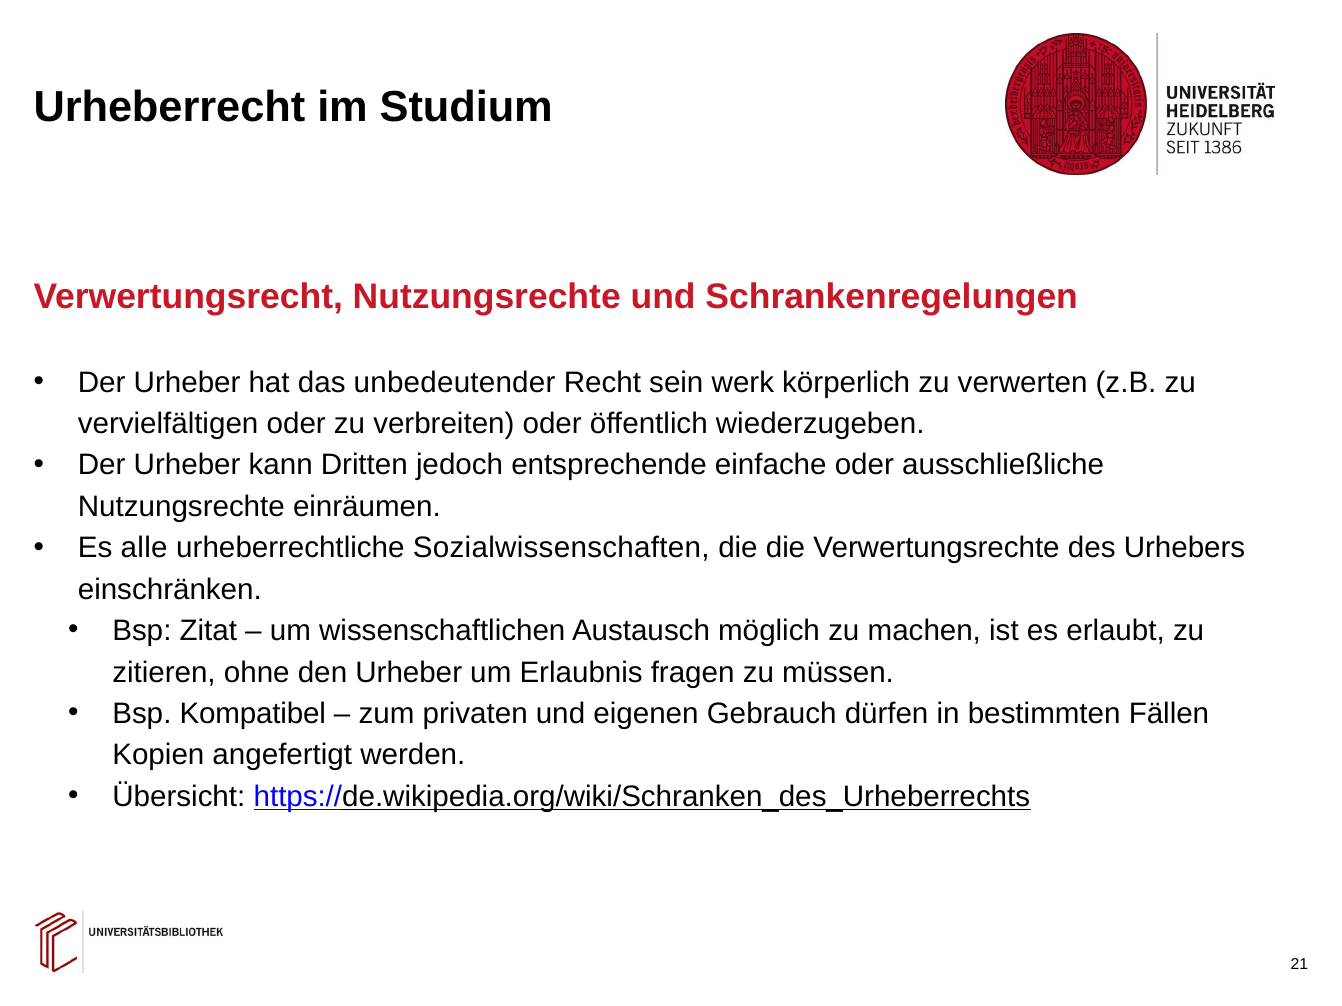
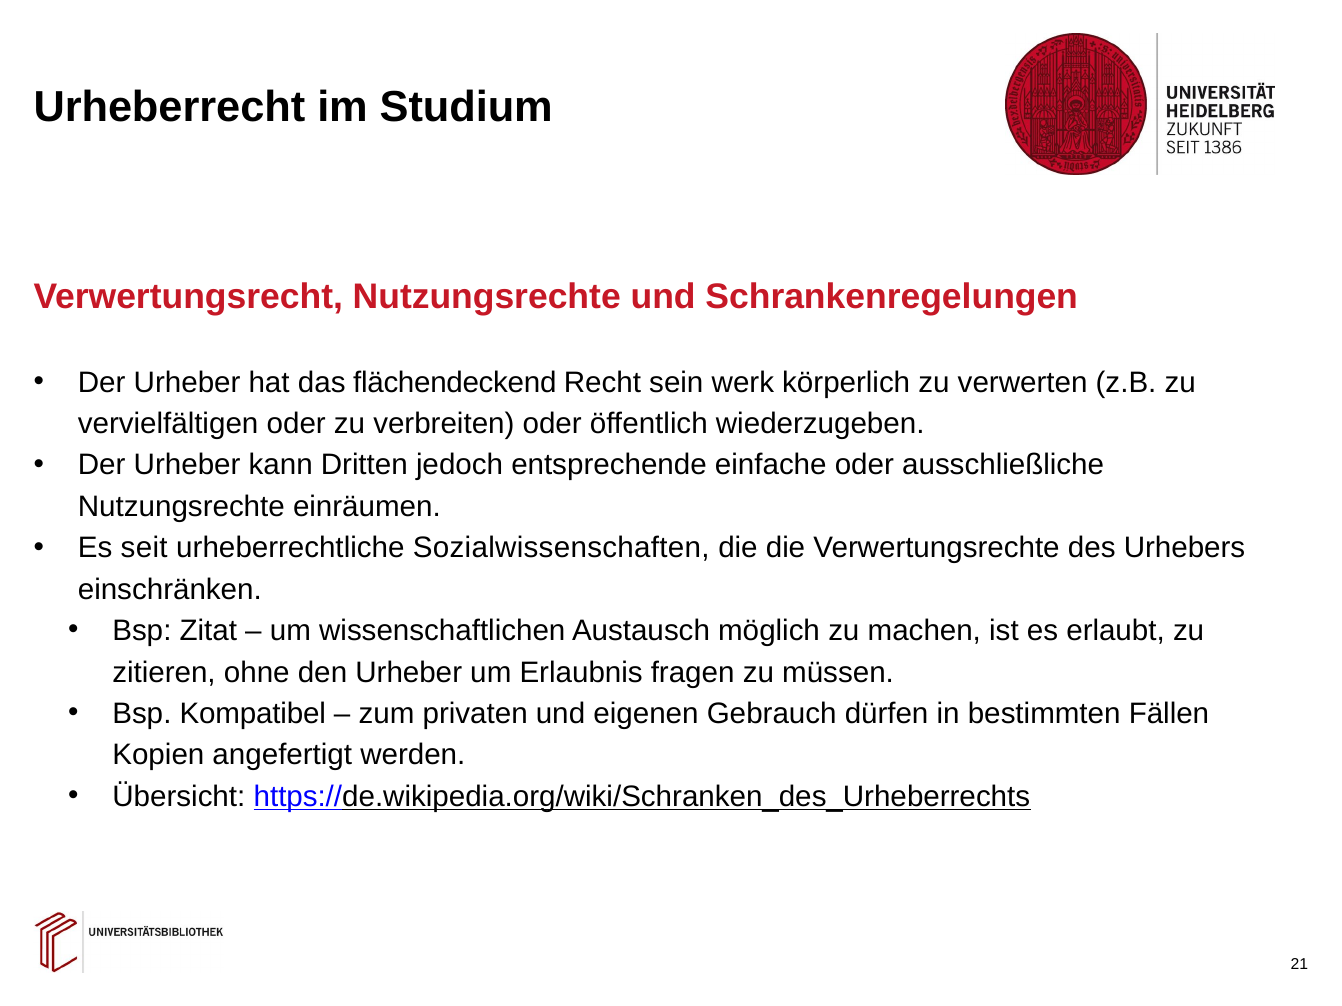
unbedeutender: unbedeutender -> flächendeckend (455, 383)
alle: alle -> seit (144, 548)
